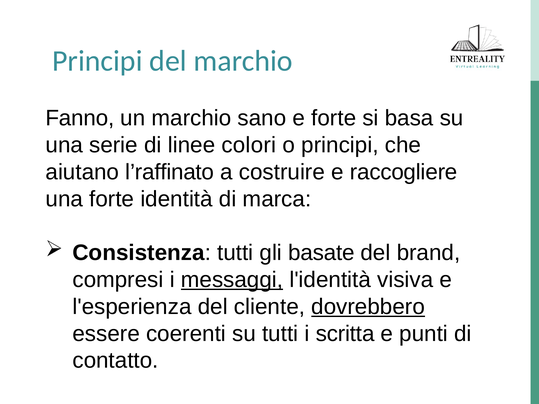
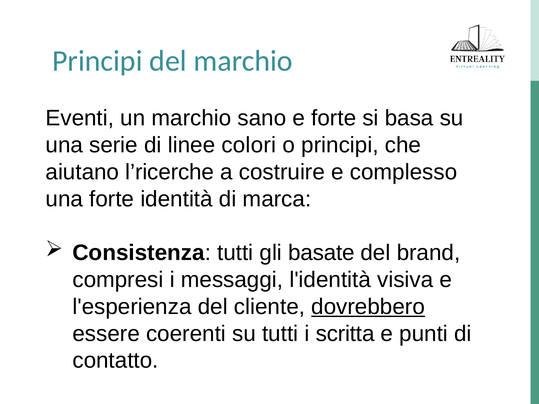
Fanno: Fanno -> Eventi (80, 118)
l’raffinato: l’raffinato -> l’ricerche (170, 172)
raccogliere: raccogliere -> complesso (404, 172)
messaggi underline: present -> none (232, 280)
